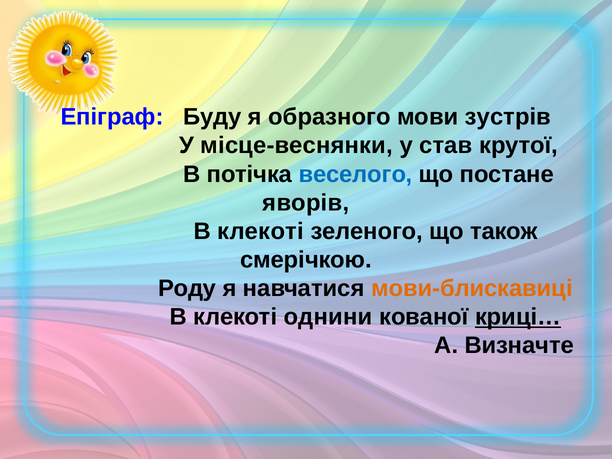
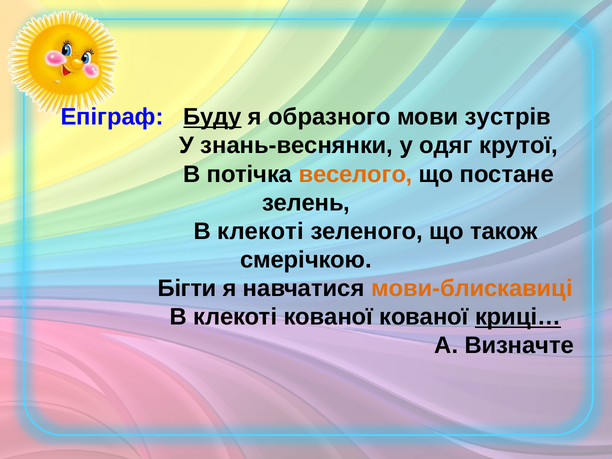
Буду underline: none -> present (212, 117)
місце-веснянки: місце-веснянки -> знань-веснянки (297, 146)
став: став -> одяг (446, 146)
веселого colour: blue -> orange (356, 174)
яворів: яворів -> зелень (306, 203)
Роду: Роду -> Бігти (187, 288)
клекоті однини: однини -> кованої (328, 317)
